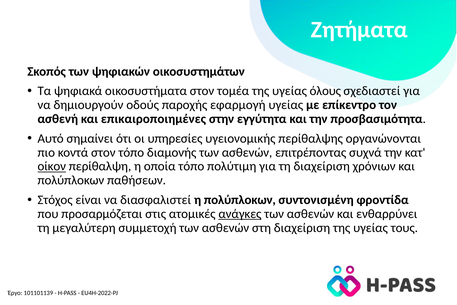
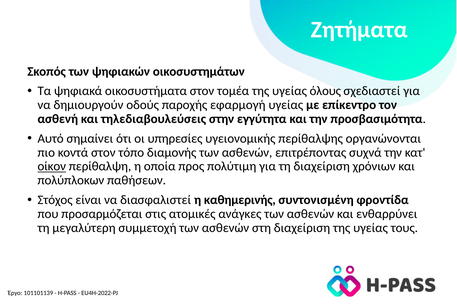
επικαιροποιημένες: επικαιροποιημένες -> τηλεδιαβουλεύσεις (154, 119)
οποία τόπο: τόπο -> προς (191, 166)
η πολύπλοκων: πολύπλοκων -> καθημερινής (240, 200)
ανάγκες underline: present -> none (240, 214)
